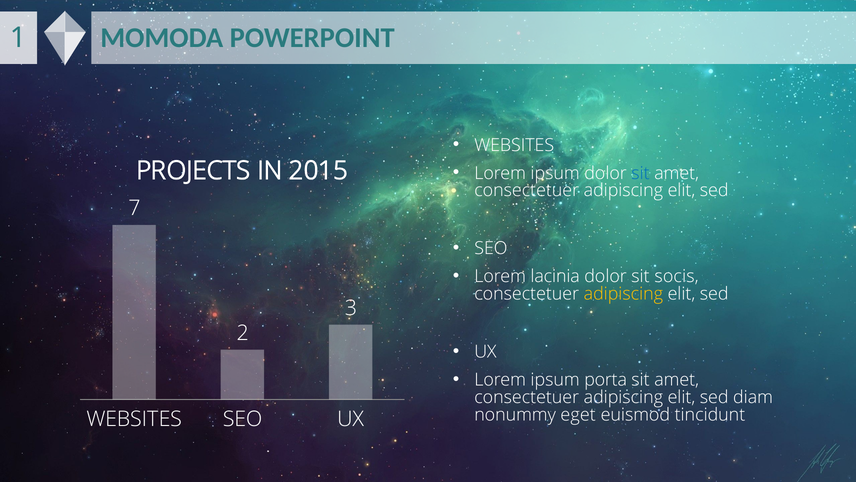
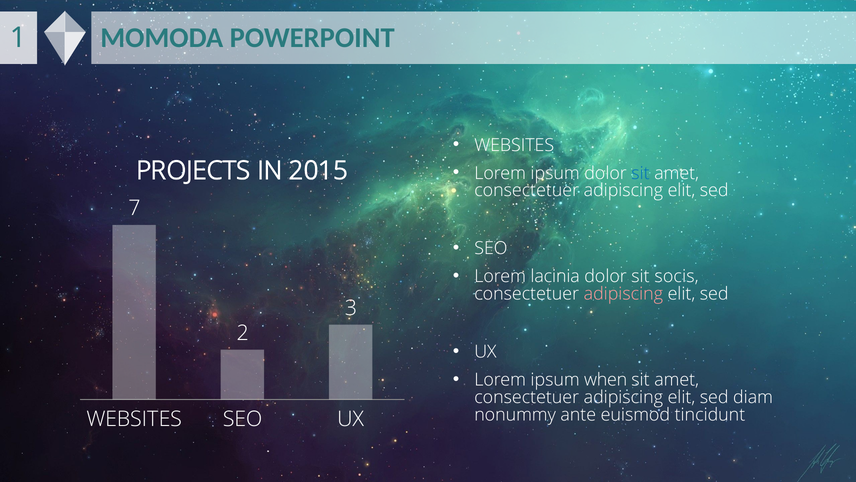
adipiscing colour: yellow -> pink (623, 294)
porta: porta -> when (606, 380)
eget: eget -> ante (578, 414)
